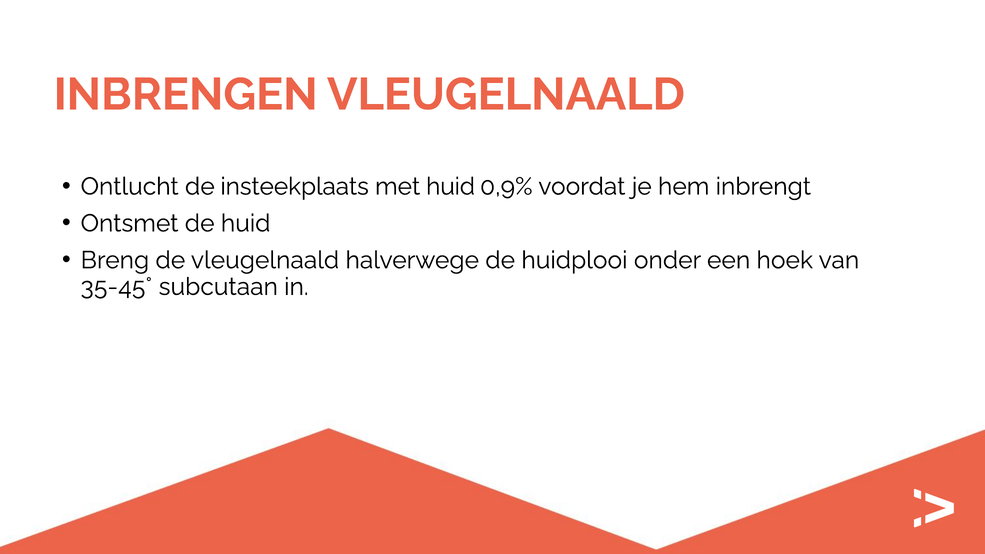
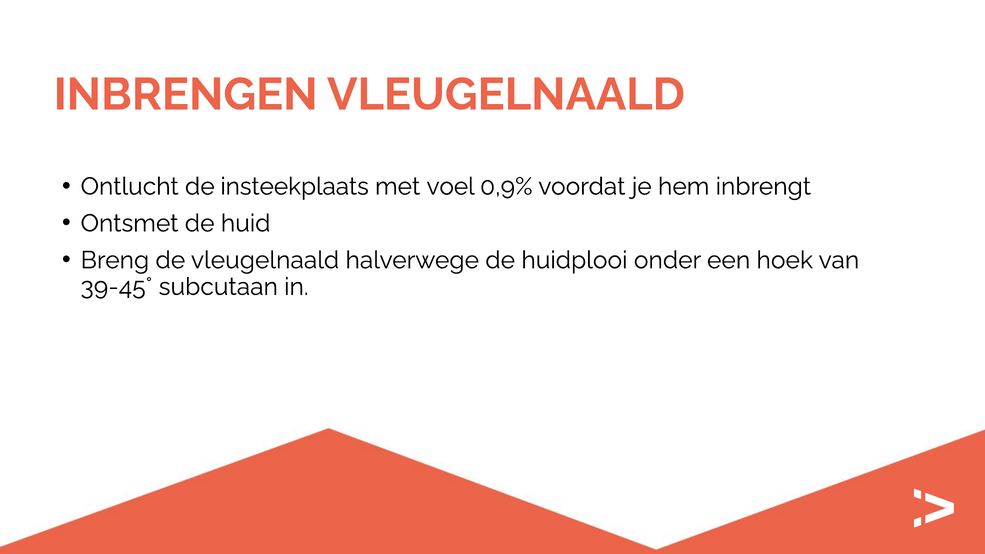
met huid: huid -> voel (451, 187)
35-45°: 35-45° -> 39-45° (116, 287)
